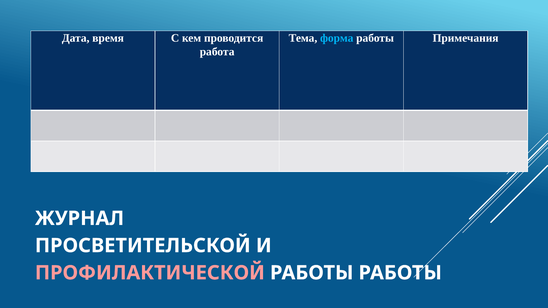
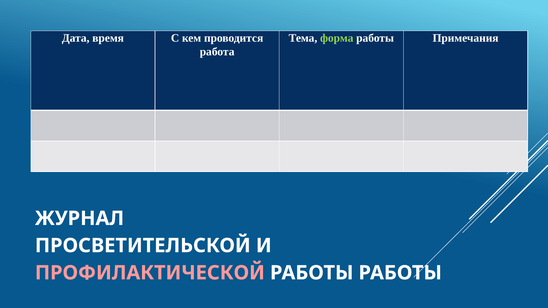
форма colour: light blue -> light green (337, 38)
